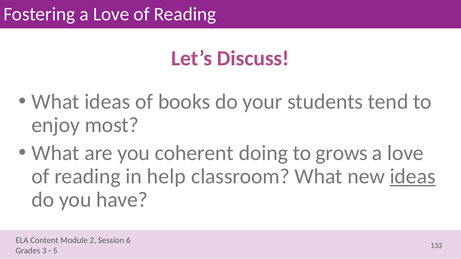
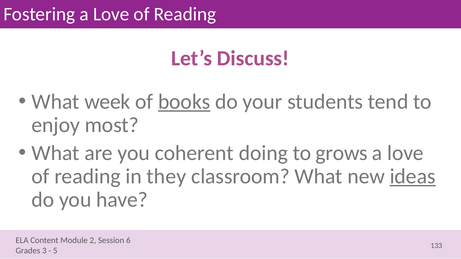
What ideas: ideas -> week (107, 102)
books underline: none -> present (184, 102)
help: help -> they (166, 177)
